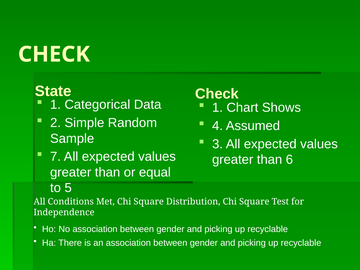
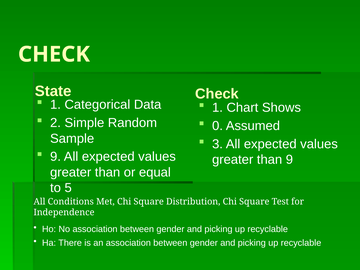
4: 4 -> 0 (218, 126)
7: 7 -> 9 (56, 157)
than 6: 6 -> 9 (289, 160)
